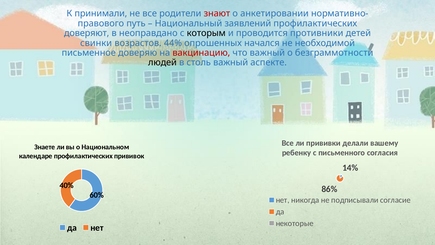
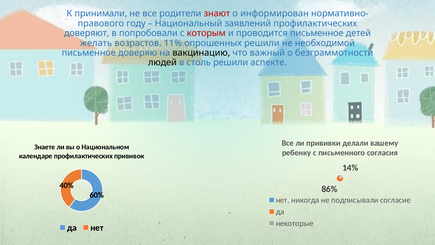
анкетировании: анкетировании -> информирован (274, 14)
путь: путь -> году (136, 23)
неоправдано: неоправдано -> попробовали (148, 33)
которым colour: black -> red (206, 33)
проводится противники: противники -> письменное (317, 33)
свинки: свинки -> желать (96, 43)
44%: 44% -> 11% (173, 43)
опрошенных начался: начался -> решили (262, 43)
вакцинацию colour: red -> black (201, 53)
столь важный: важный -> решили (231, 63)
